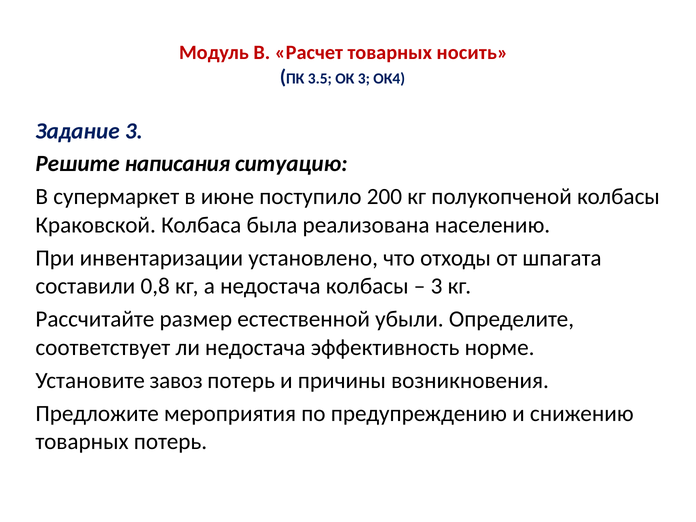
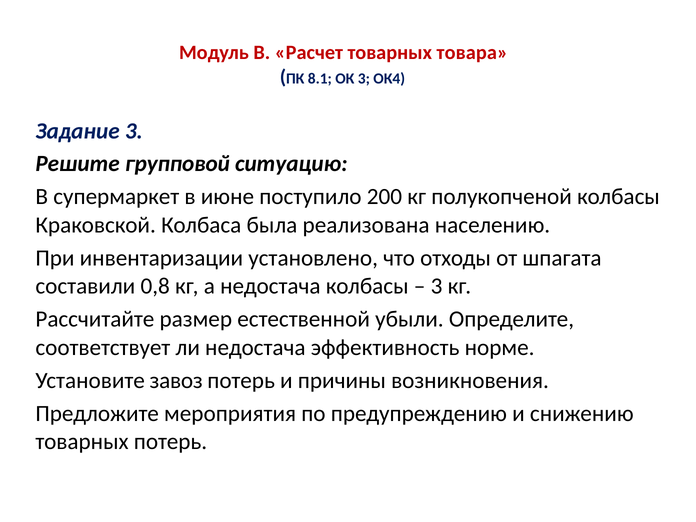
носить: носить -> товара (472, 52)
3.5: 3.5 -> 8.1 (320, 79)
написания: написания -> групповой (177, 164)
